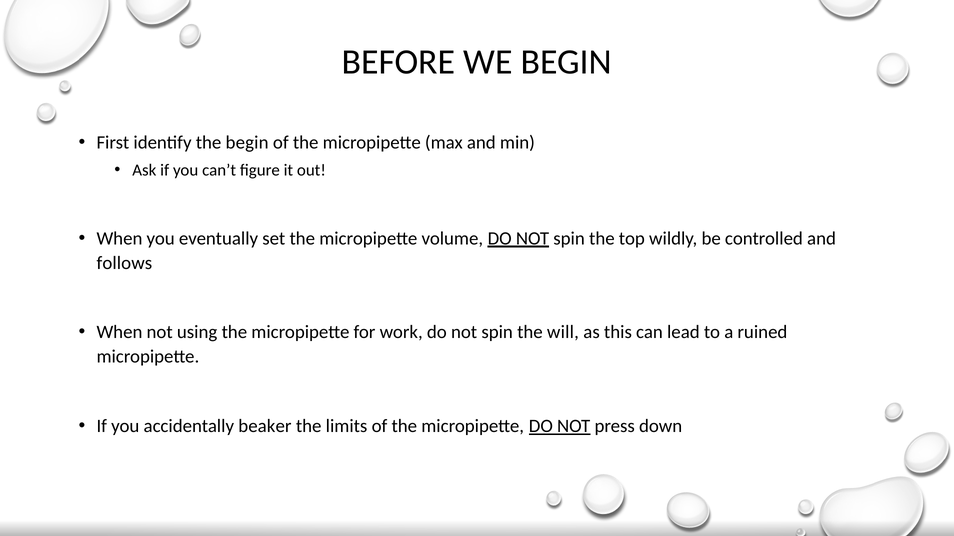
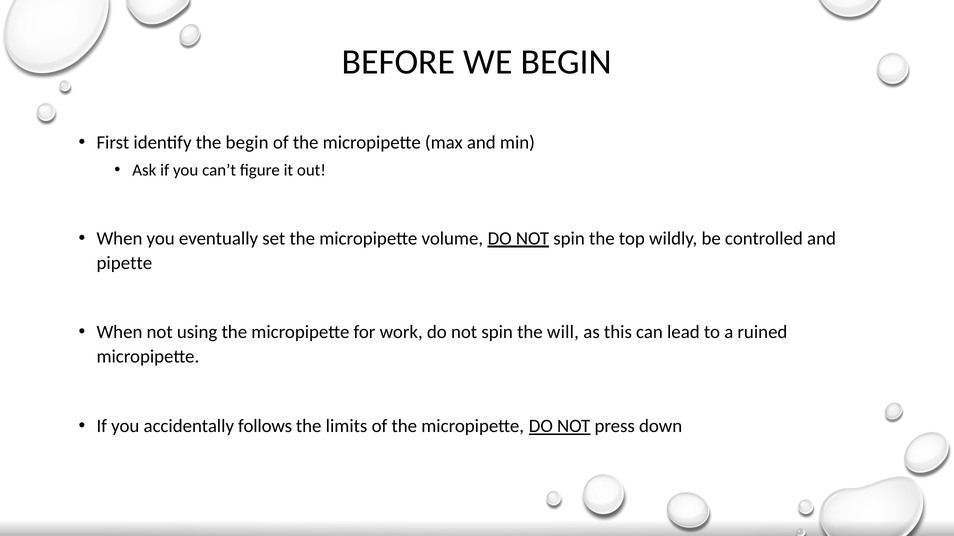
follows: follows -> pipette (124, 263)
beaker: beaker -> follows (265, 427)
